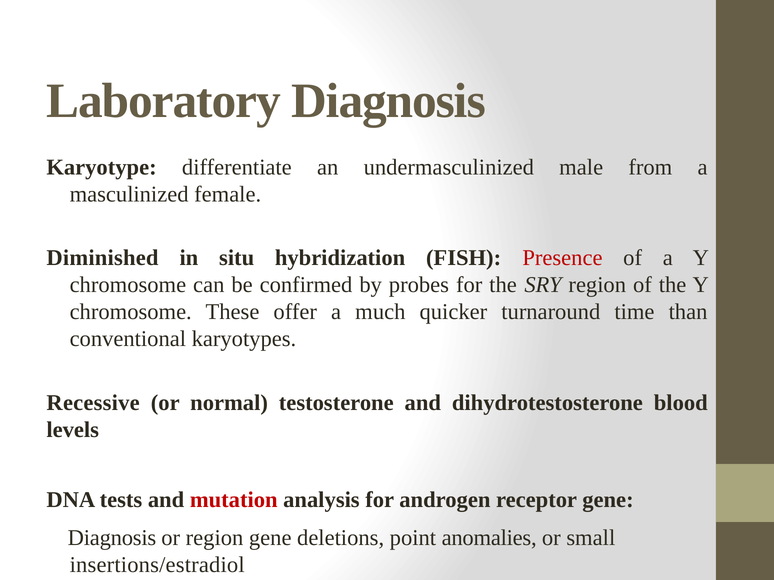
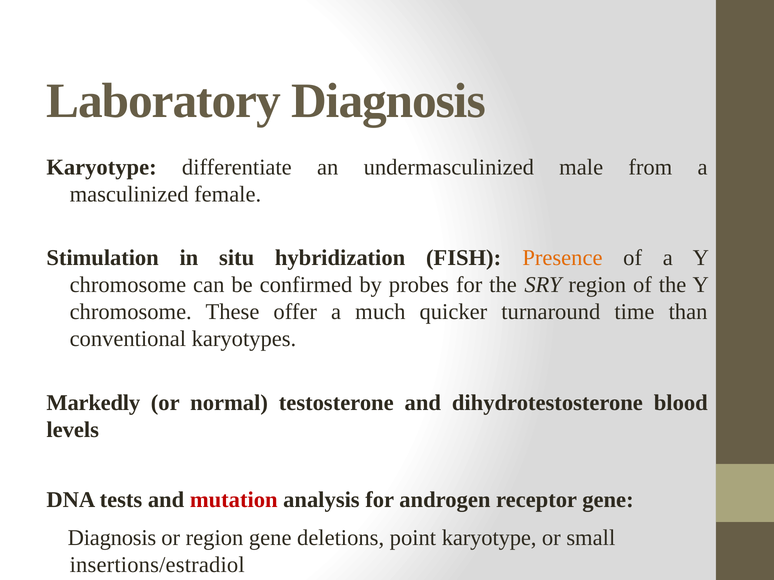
Diminished: Diminished -> Stimulation (103, 258)
Presence colour: red -> orange (562, 258)
Recessive: Recessive -> Markedly (93, 403)
point anomalies: anomalies -> karyotype (489, 538)
